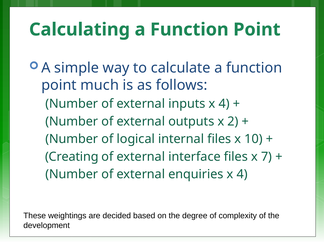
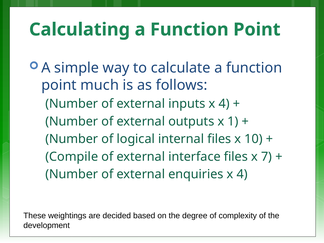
2: 2 -> 1 (233, 121)
Creating: Creating -> Compile (72, 157)
